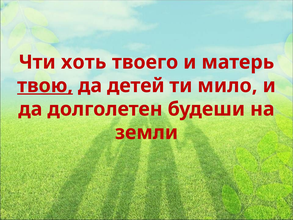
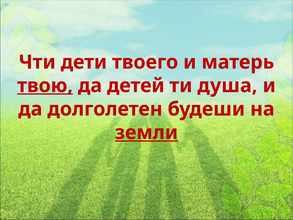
хоть: хоть -> дети (84, 62)
мило: мило -> душа (227, 86)
земли underline: none -> present (146, 132)
